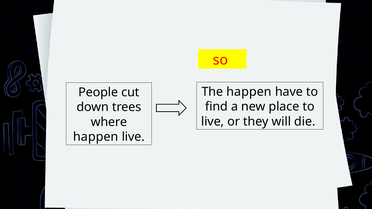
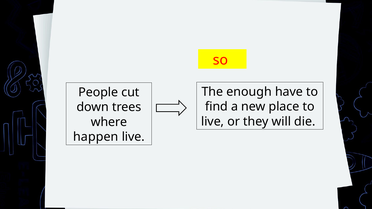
The happen: happen -> enough (249, 92)
